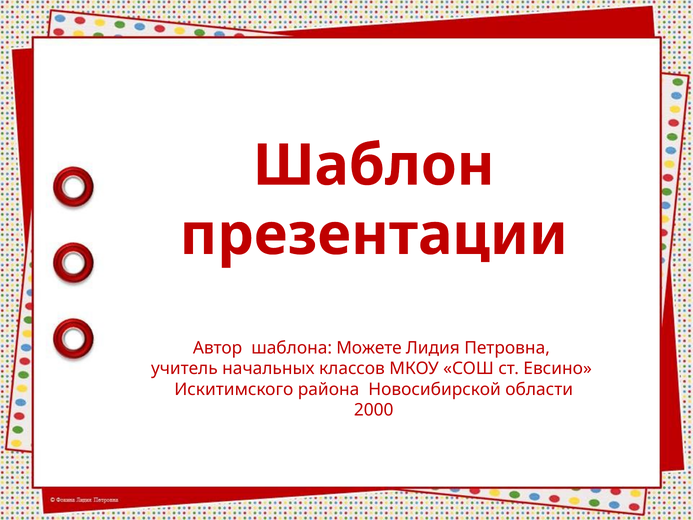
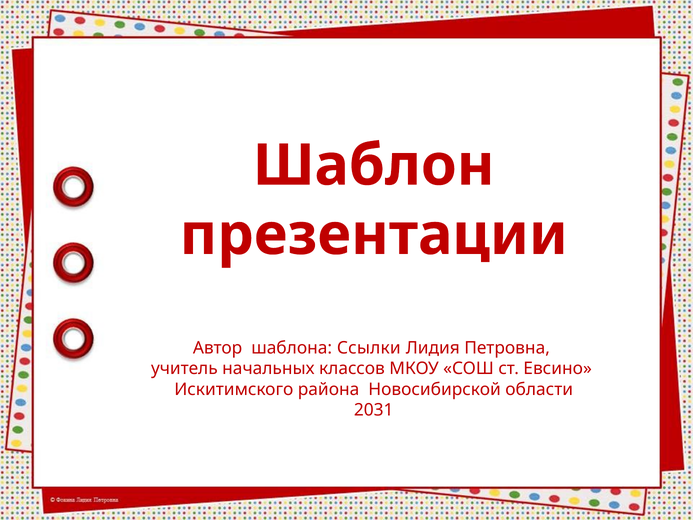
Можете: Можете -> Ссылки (369, 348)
2000: 2000 -> 2031 (374, 410)
